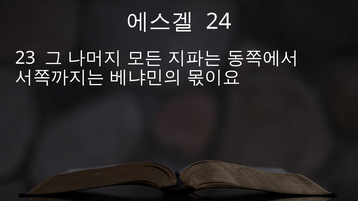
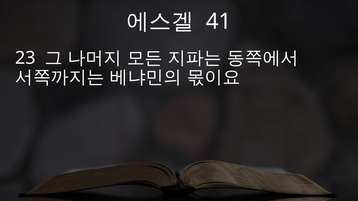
24: 24 -> 41 (219, 22)
